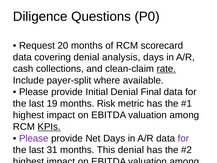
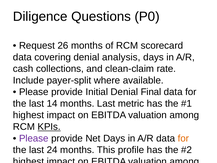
20: 20 -> 26 (63, 46)
rate underline: present -> none (166, 69)
19: 19 -> 14 (52, 103)
months Risk: Risk -> Last (106, 103)
for colour: purple -> orange (183, 138)
31: 31 -> 24 (52, 150)
This denial: denial -> profile (131, 150)
